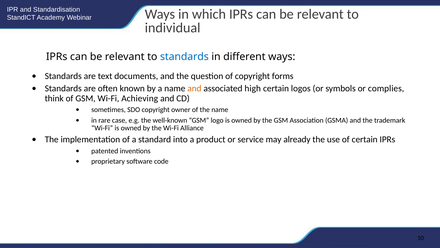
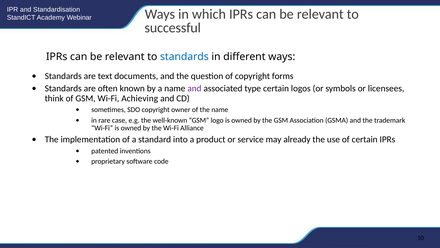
individual: individual -> successful (173, 28)
and colour: orange -> purple (194, 88)
high: high -> type (253, 88)
complies: complies -> licensees (386, 88)
